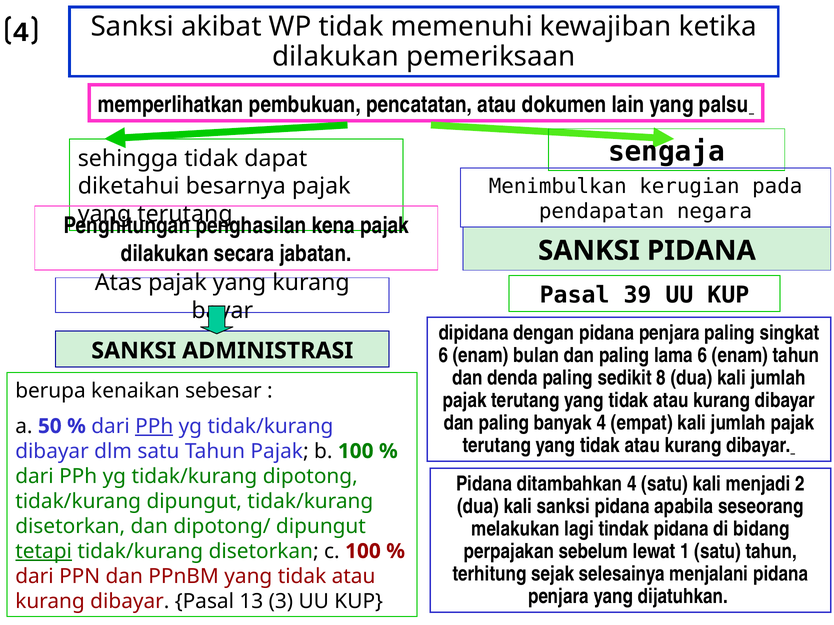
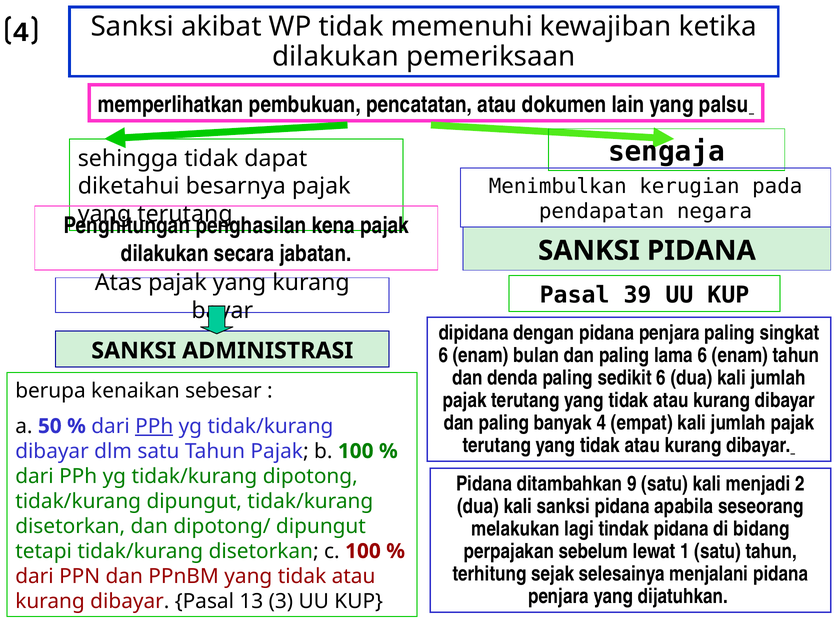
sedikit 8: 8 -> 6 (661, 378)
ditambahkan 4: 4 -> 9 (632, 484)
tetapi underline: present -> none (44, 552)
